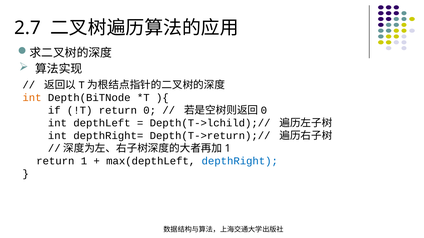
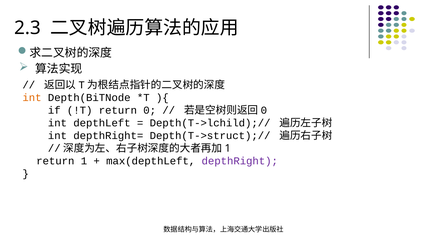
2.7: 2.7 -> 2.3 (27, 28)
Depth(T->return);//: Depth(T->return);// -> Depth(T->struct);// (210, 136)
depthRight colour: blue -> purple (240, 161)
